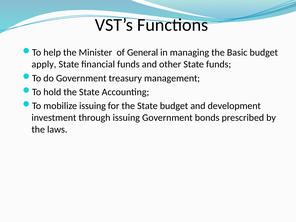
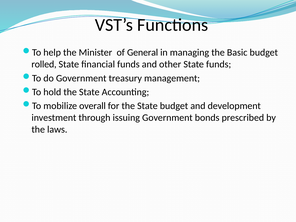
apply: apply -> rolled (44, 64)
mobilize issuing: issuing -> overall (92, 106)
